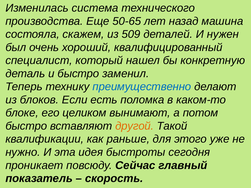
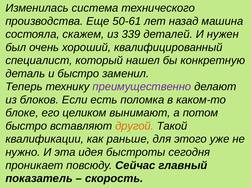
50-65: 50-65 -> 50-61 (127, 21)
509: 509 -> 339 (131, 34)
преимущественно colour: blue -> purple (142, 87)
